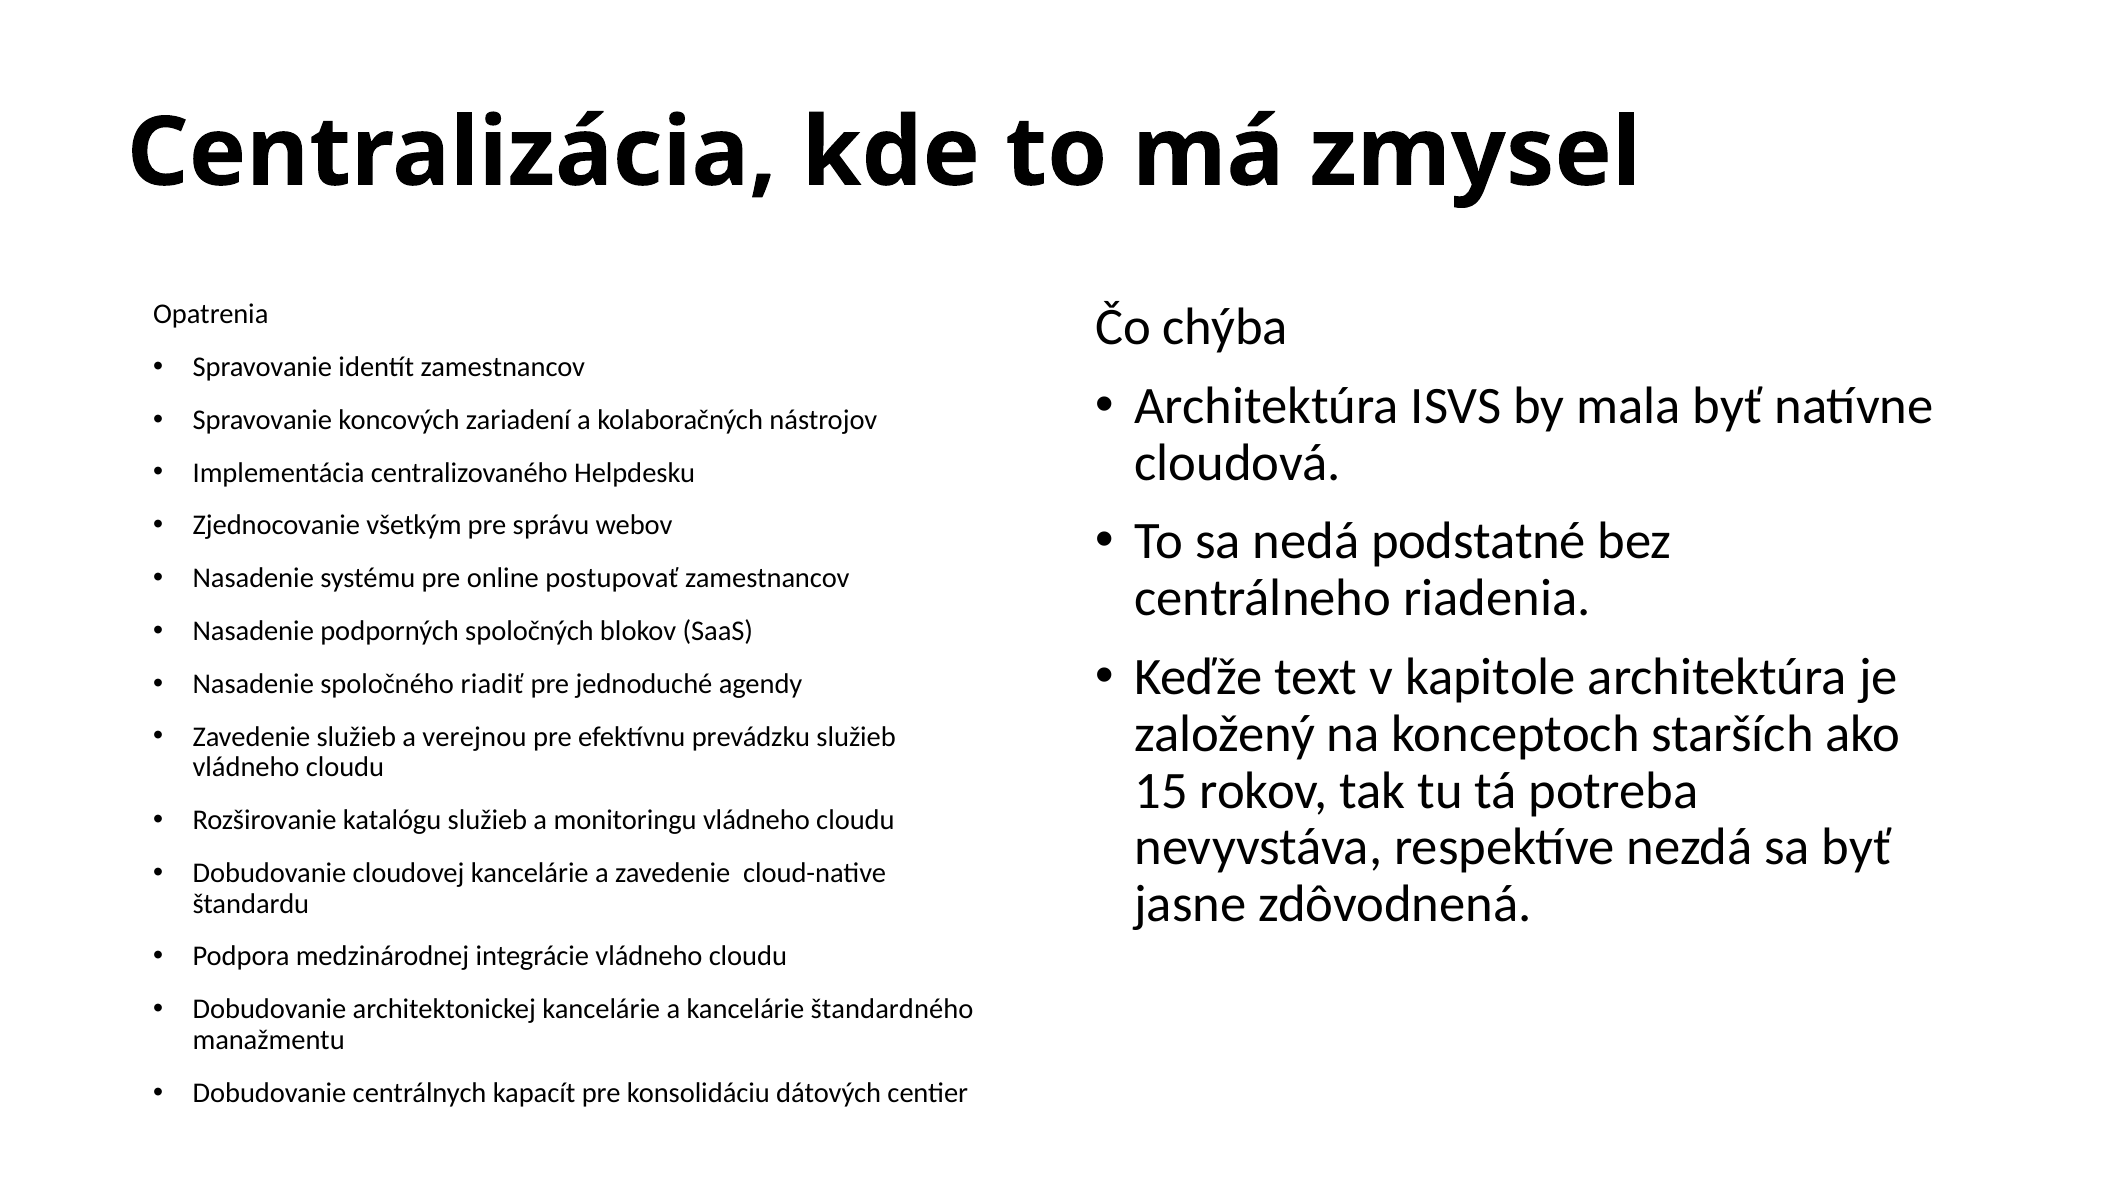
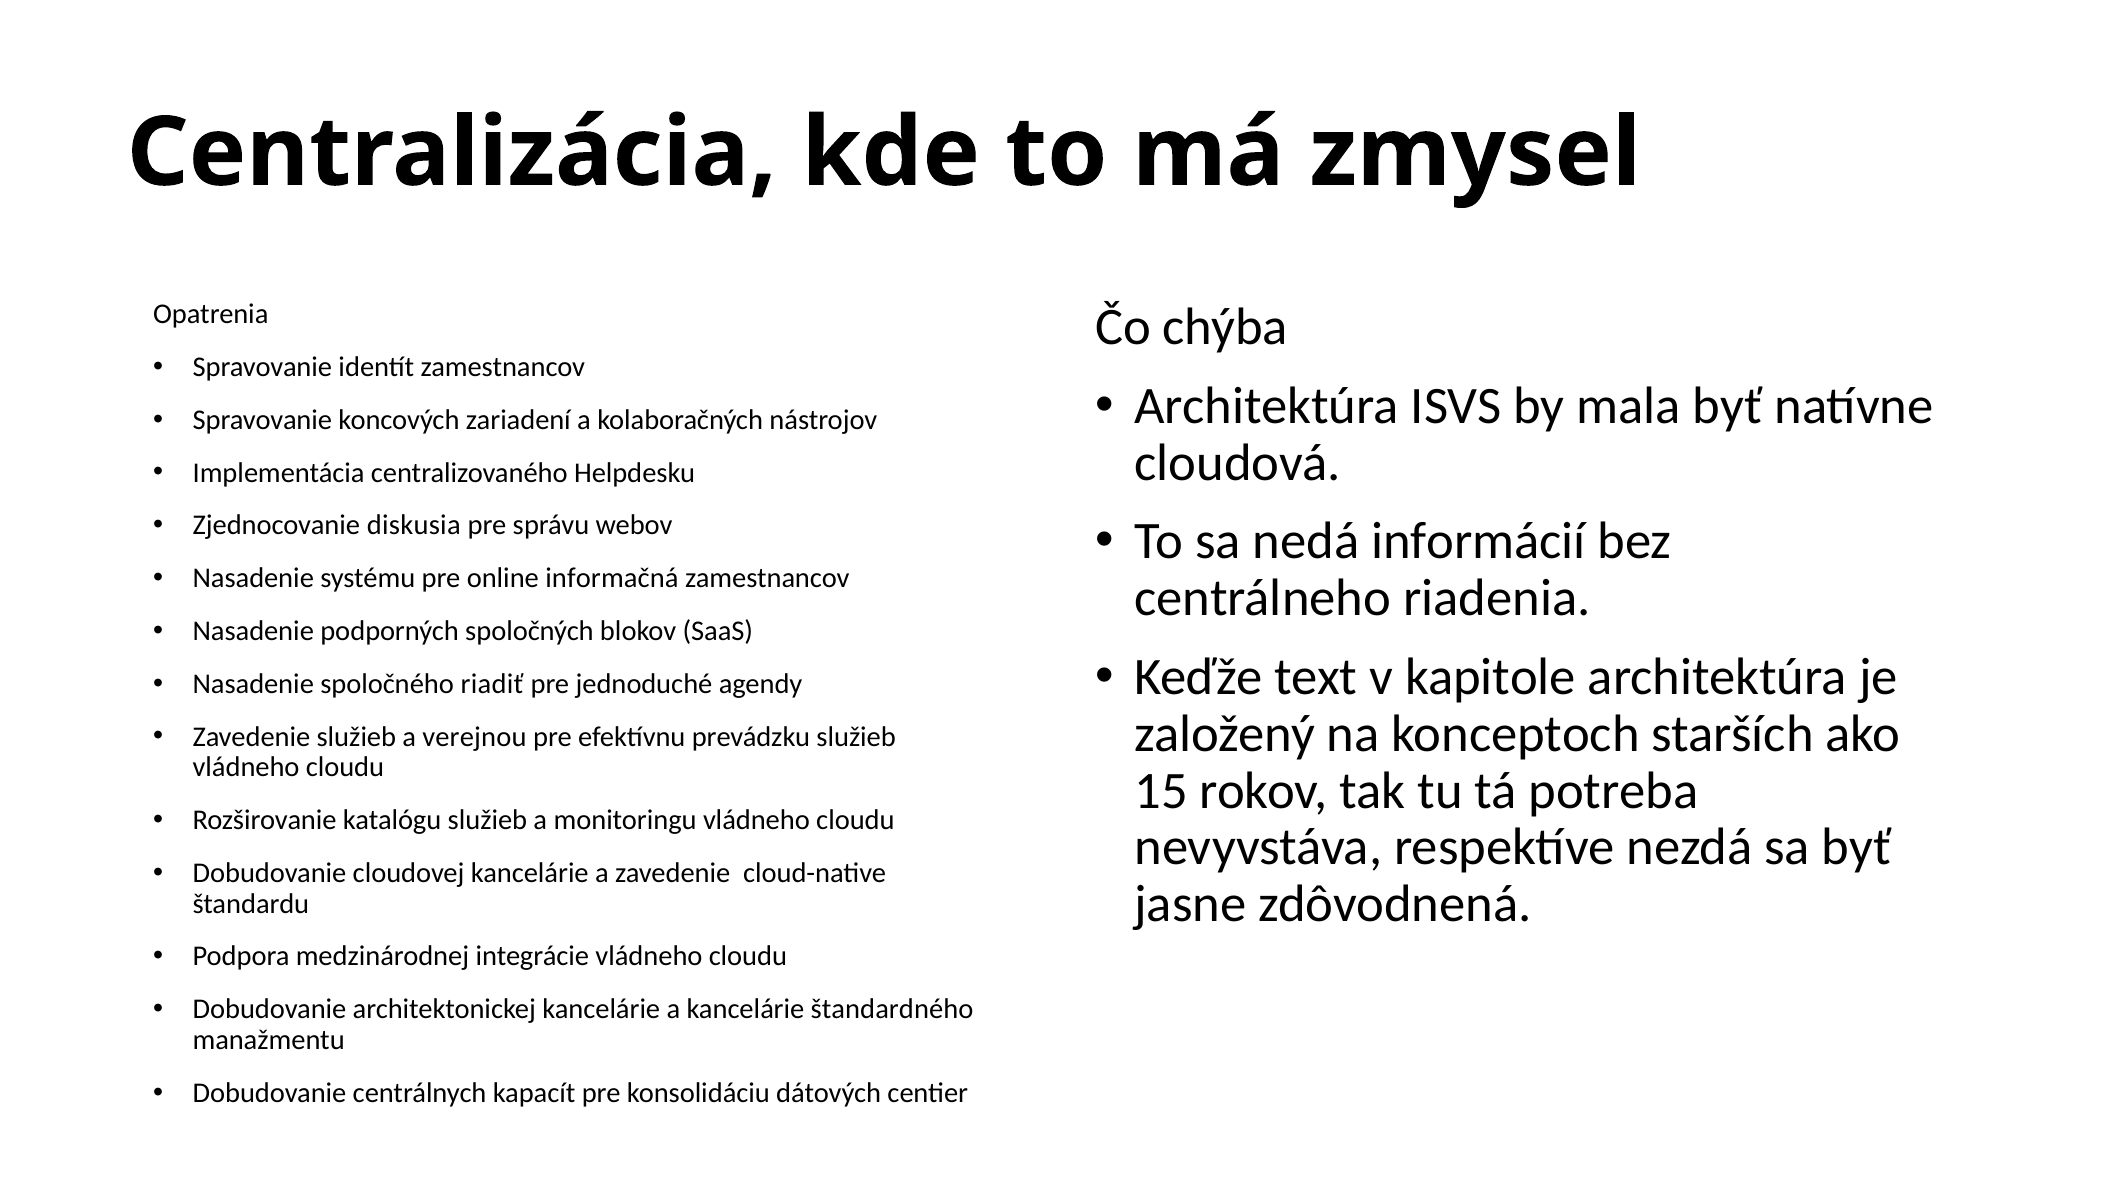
všetkým: všetkým -> diskusia (414, 526)
podstatné: podstatné -> informácií (1478, 542)
postupovať: postupovať -> informačná (612, 578)
